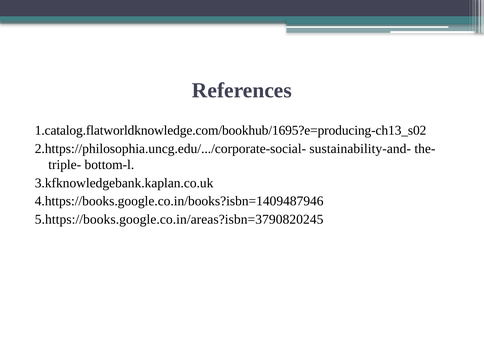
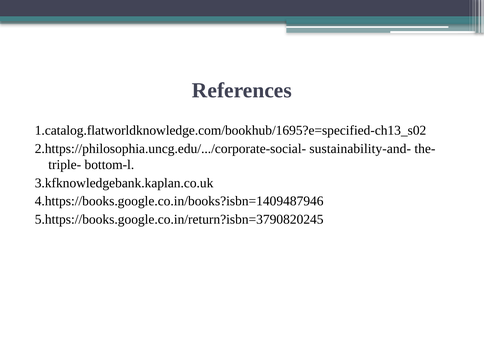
1.catalog.flatworldknowledge.com/bookhub/1695?e=producing-ch13_s02: 1.catalog.flatworldknowledge.com/bookhub/1695?e=producing-ch13_s02 -> 1.catalog.flatworldknowledge.com/bookhub/1695?e=specified-ch13_s02 (231, 130)
5.https://books.google.co.in/areas?isbn=3790820245: 5.https://books.google.co.in/areas?isbn=3790820245 -> 5.https://books.google.co.in/return?isbn=3790820245 (179, 219)
